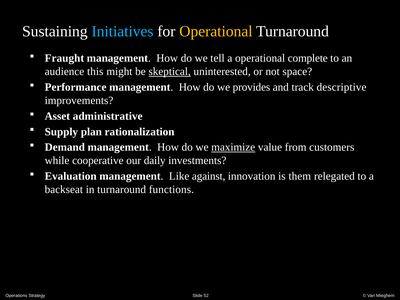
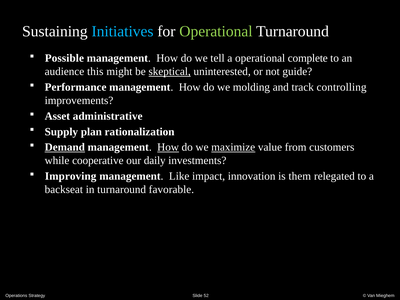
Operational colour: yellow -> light green (216, 32)
Fraught: Fraught -> Possible (64, 58)
space: space -> guide (297, 72)
provides: provides -> molding (251, 87)
descriptive: descriptive -> controlling (342, 87)
Demand underline: none -> present (65, 147)
How underline: none -> present (168, 147)
Evaluation: Evaluation -> Improving (71, 176)
against: against -> impact (209, 176)
functions: functions -> favorable (171, 190)
